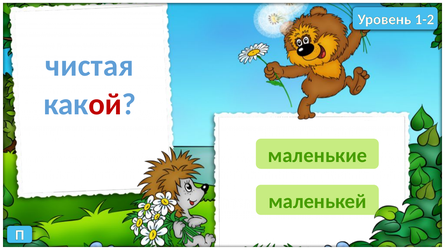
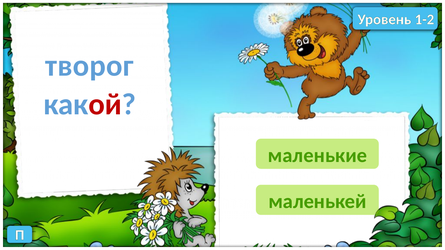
чистая: чистая -> творог (89, 66)
